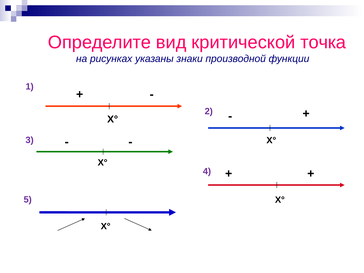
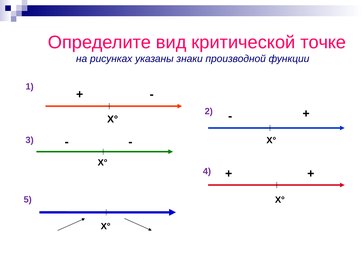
точка: точка -> точке (323, 42)
